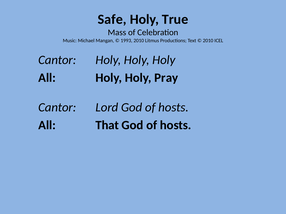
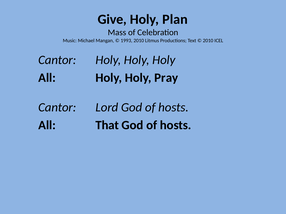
Safe: Safe -> Give (112, 19)
True: True -> Plan (175, 19)
